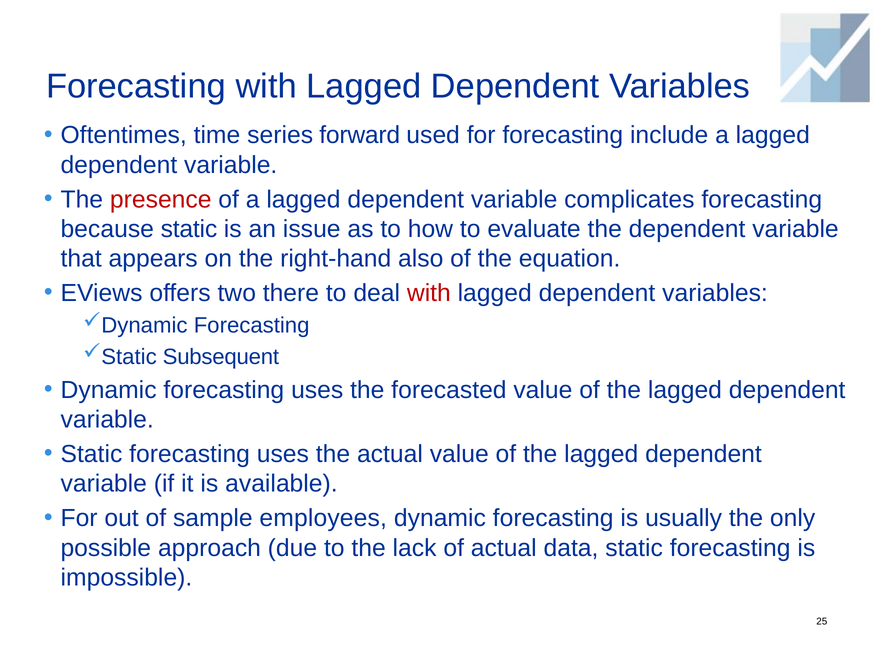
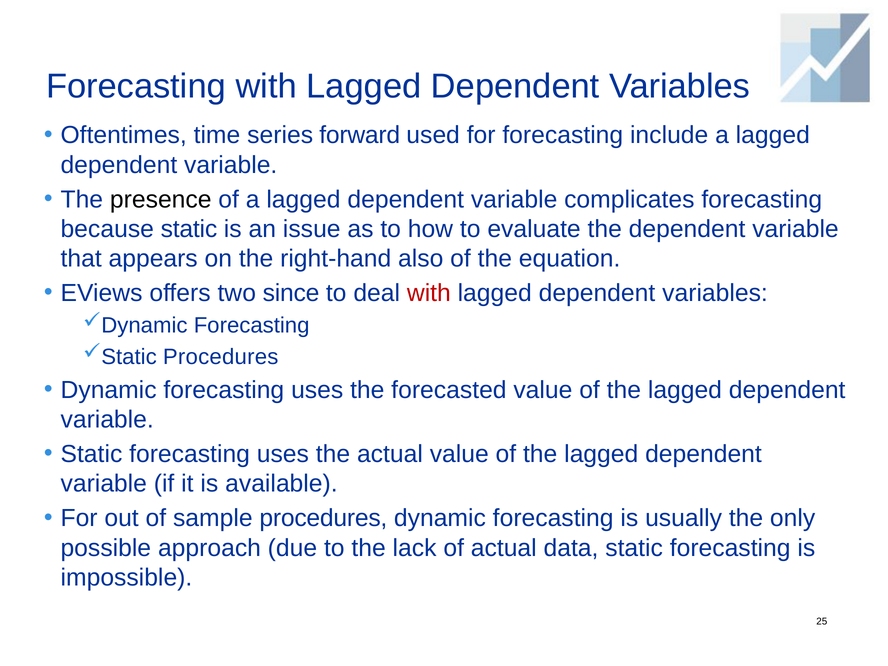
presence colour: red -> black (161, 199)
there: there -> since (291, 293)
Subsequent: Subsequent -> Procedures (221, 357)
sample employees: employees -> procedures (323, 518)
